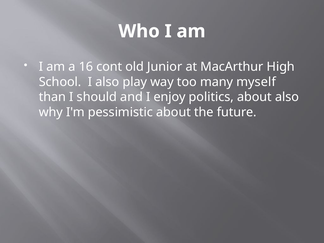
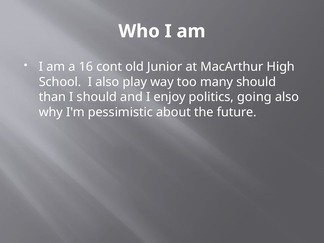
many myself: myself -> should (256, 82)
politics about: about -> going (254, 97)
